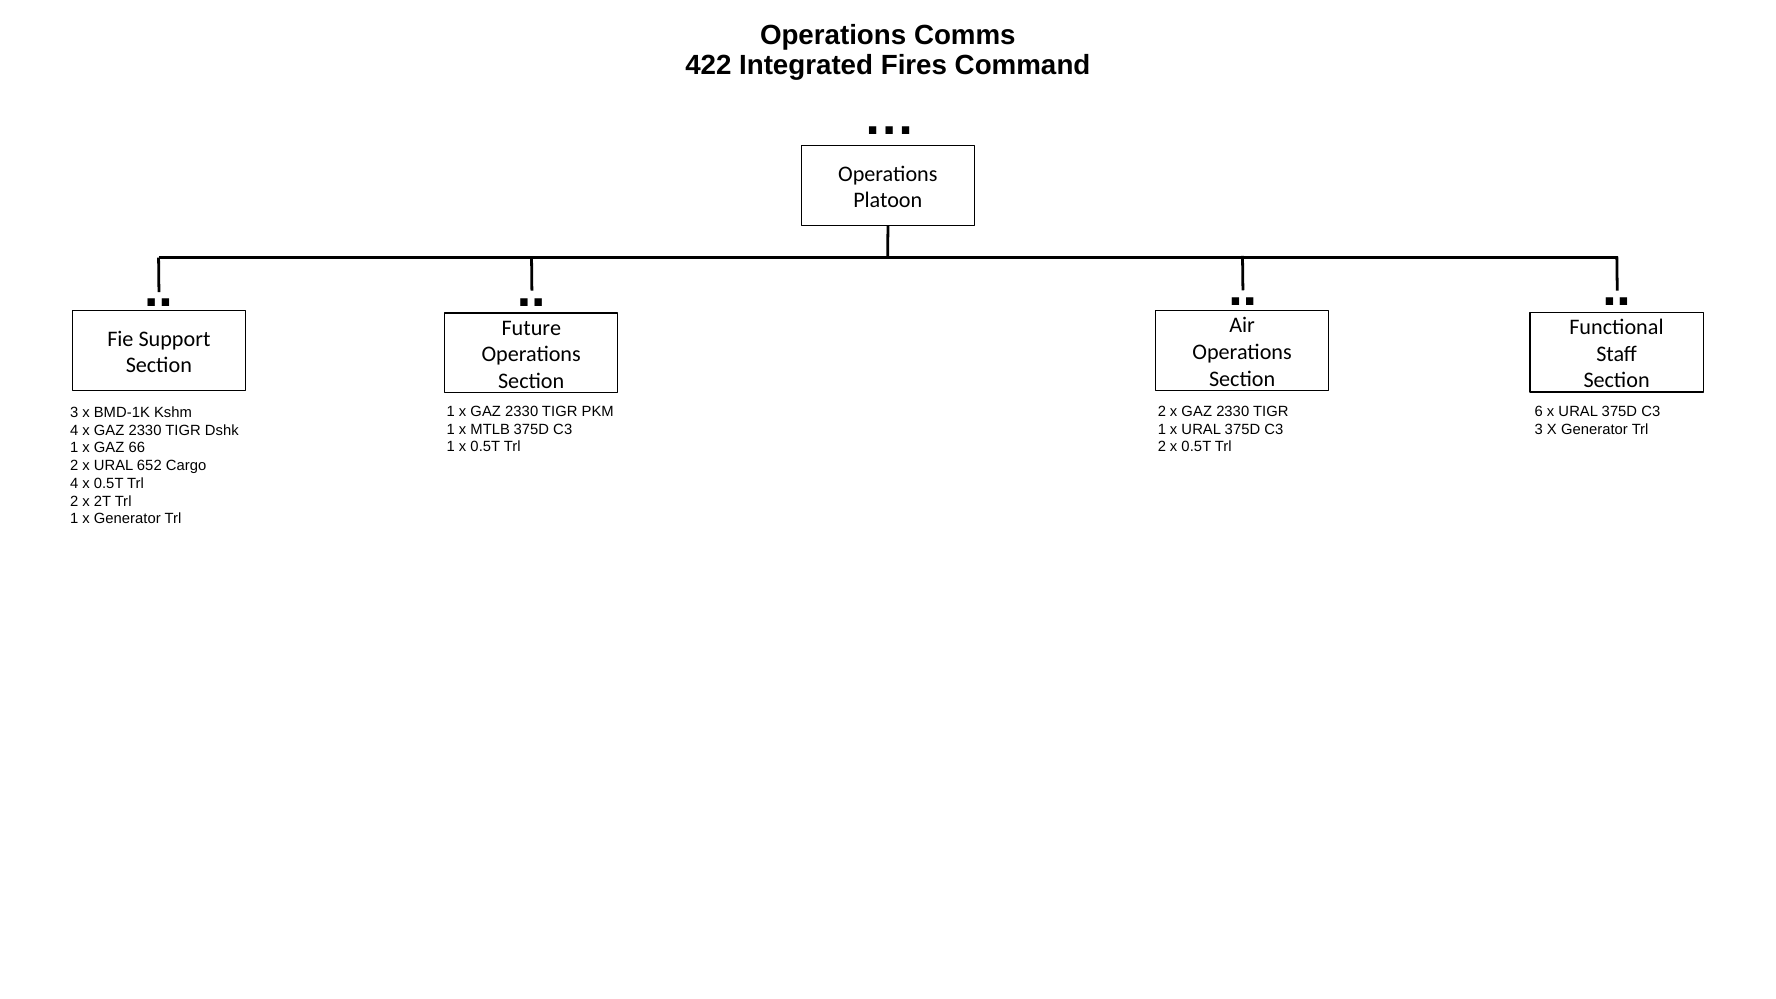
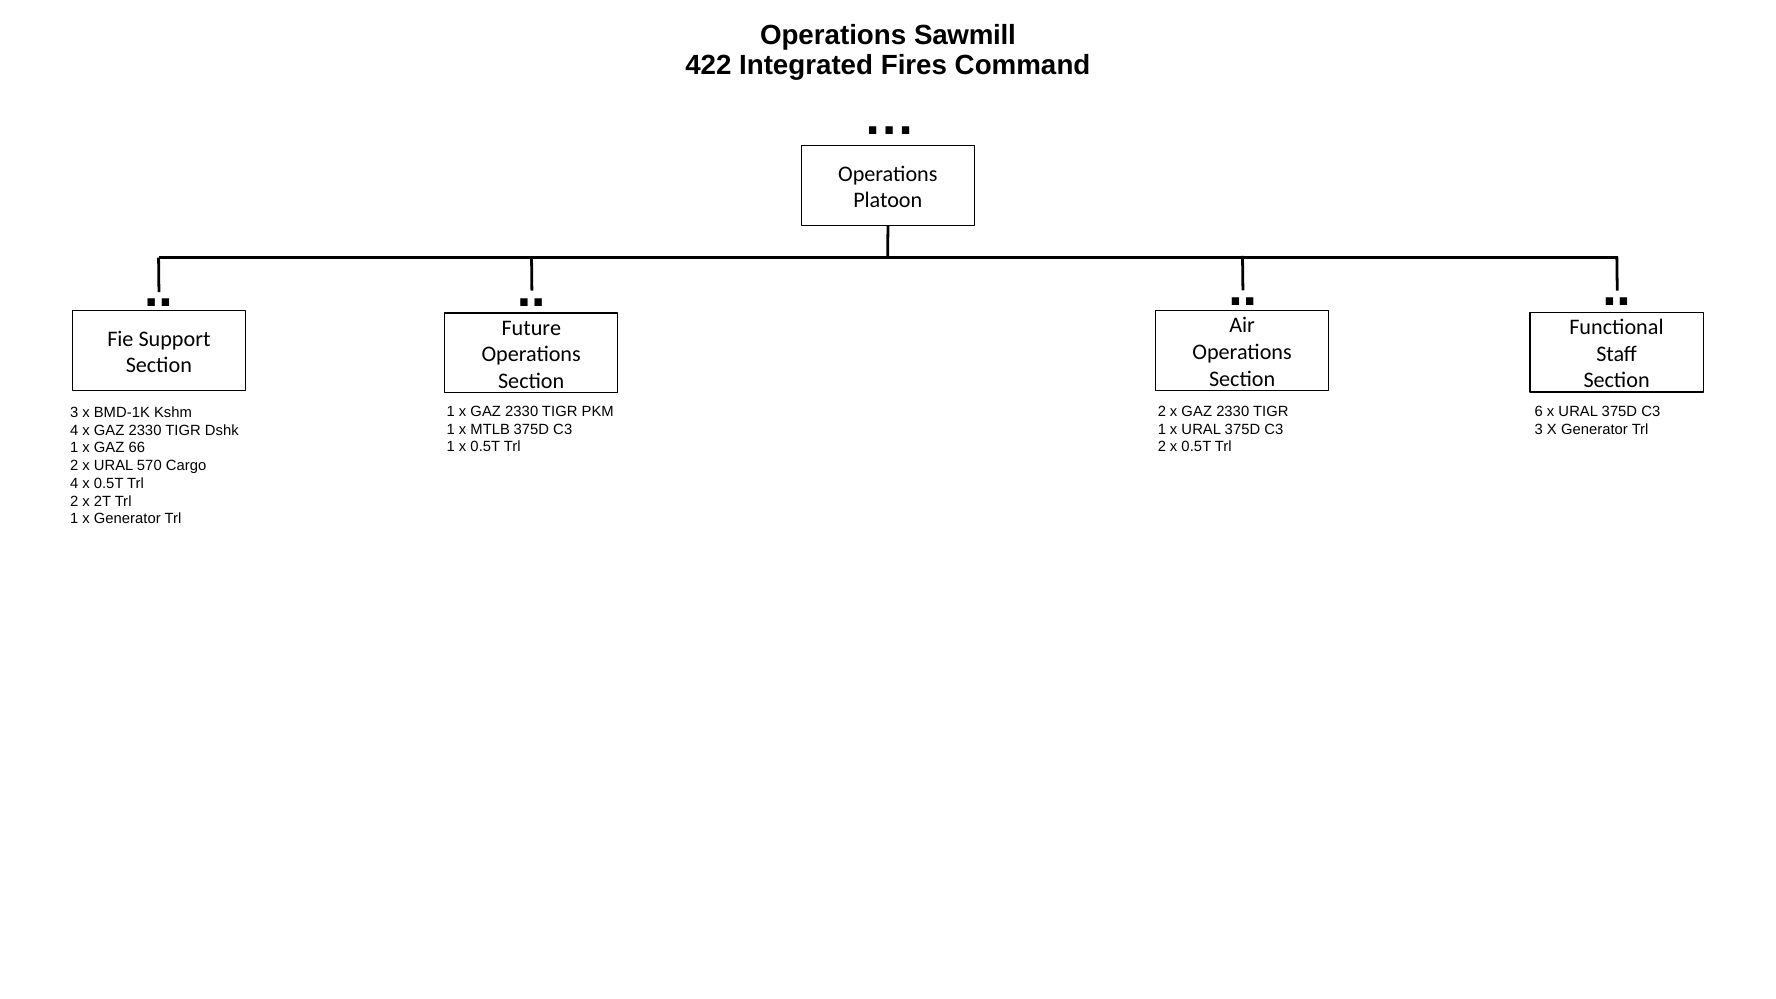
Comms: Comms -> Sawmill (965, 35)
652: 652 -> 570 (149, 466)
